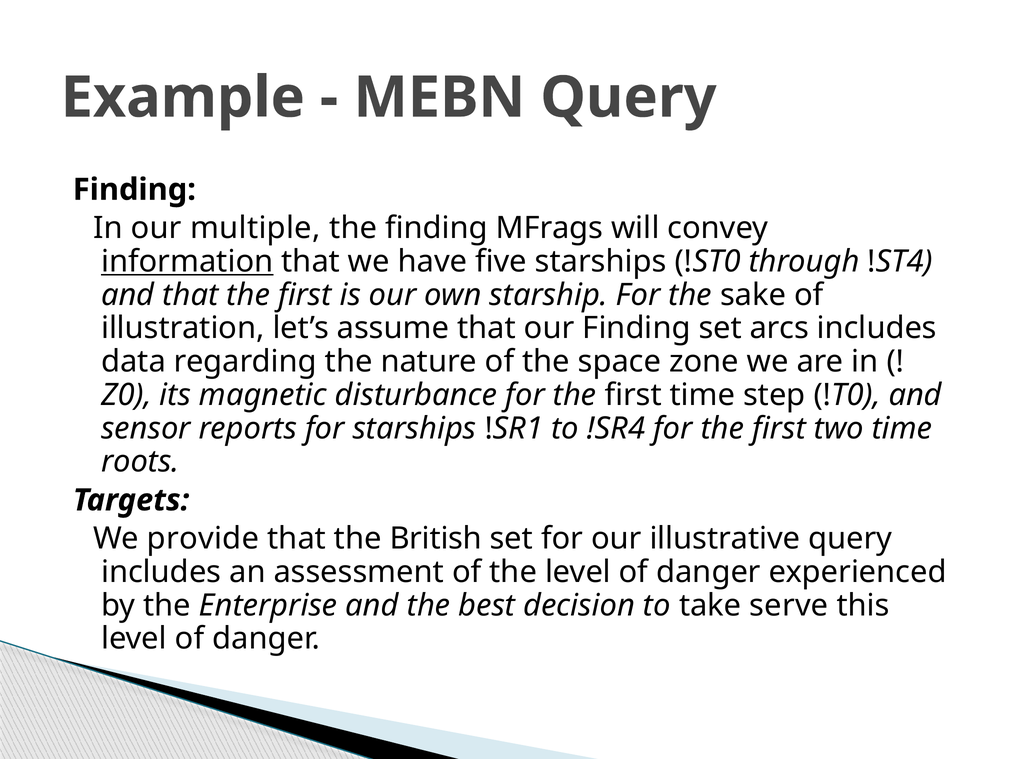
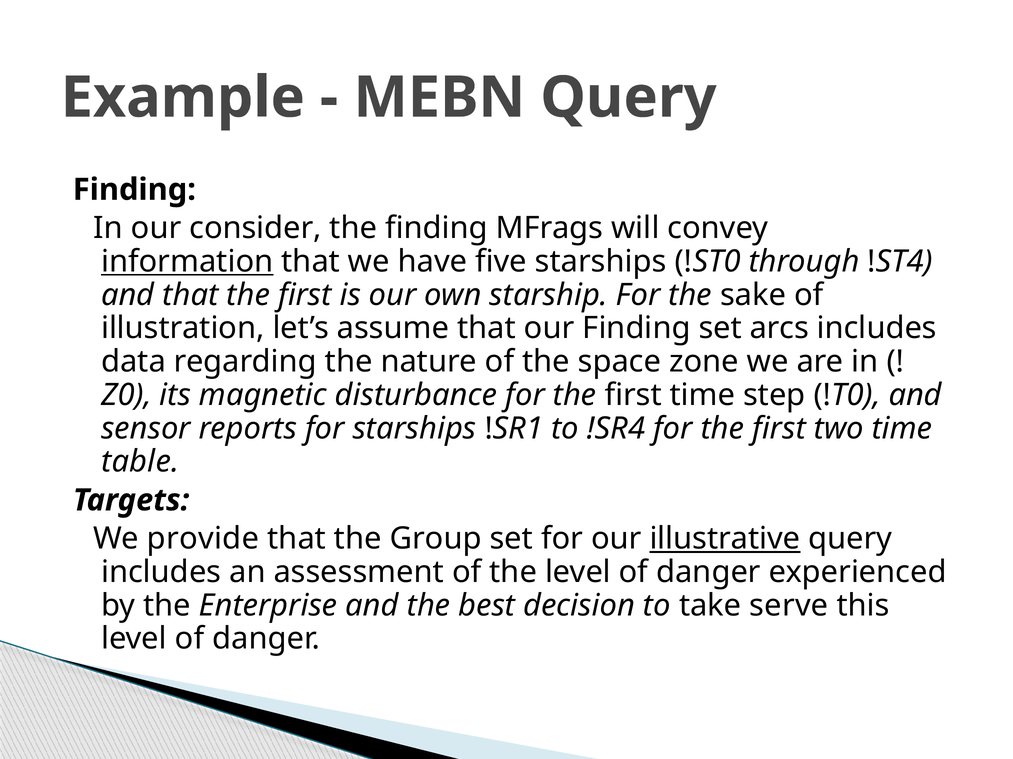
multiple: multiple -> consider (256, 228)
roots: roots -> table (140, 462)
British: British -> Group (436, 539)
illustrative underline: none -> present (725, 539)
